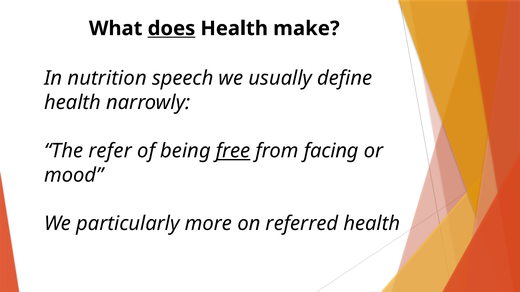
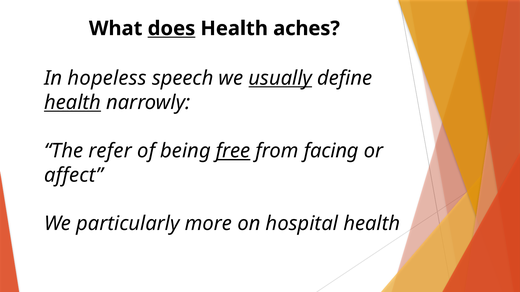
make: make -> aches (307, 29)
nutrition: nutrition -> hopeless (107, 78)
usually underline: none -> present (280, 78)
health underline: none -> present (73, 103)
mood: mood -> affect (74, 175)
referred: referred -> hospital (302, 224)
